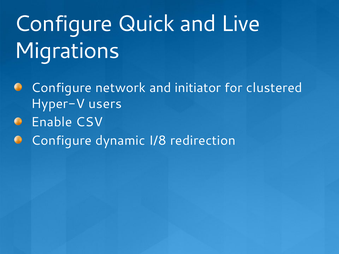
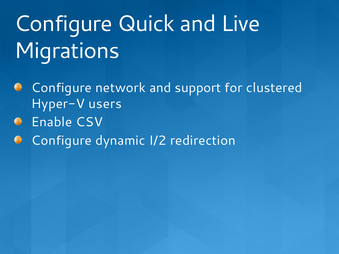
initiator: initiator -> support (198, 88)
I/8: I/8 -> I/2 (158, 141)
